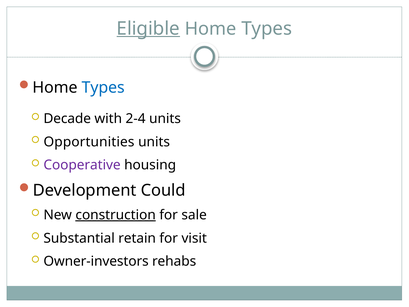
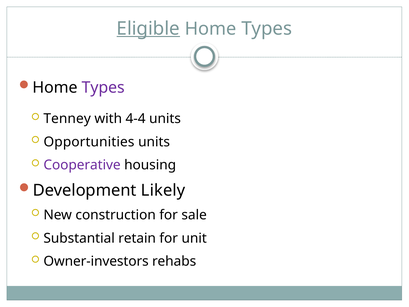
Types colour: blue -> purple (103, 87)
Decade: Decade -> Tenney (67, 119)
2-4: 2-4 -> 4-4 (136, 119)
Could: Could -> Likely (163, 190)
construction underline: present -> none (116, 215)
visit: visit -> unit (194, 238)
